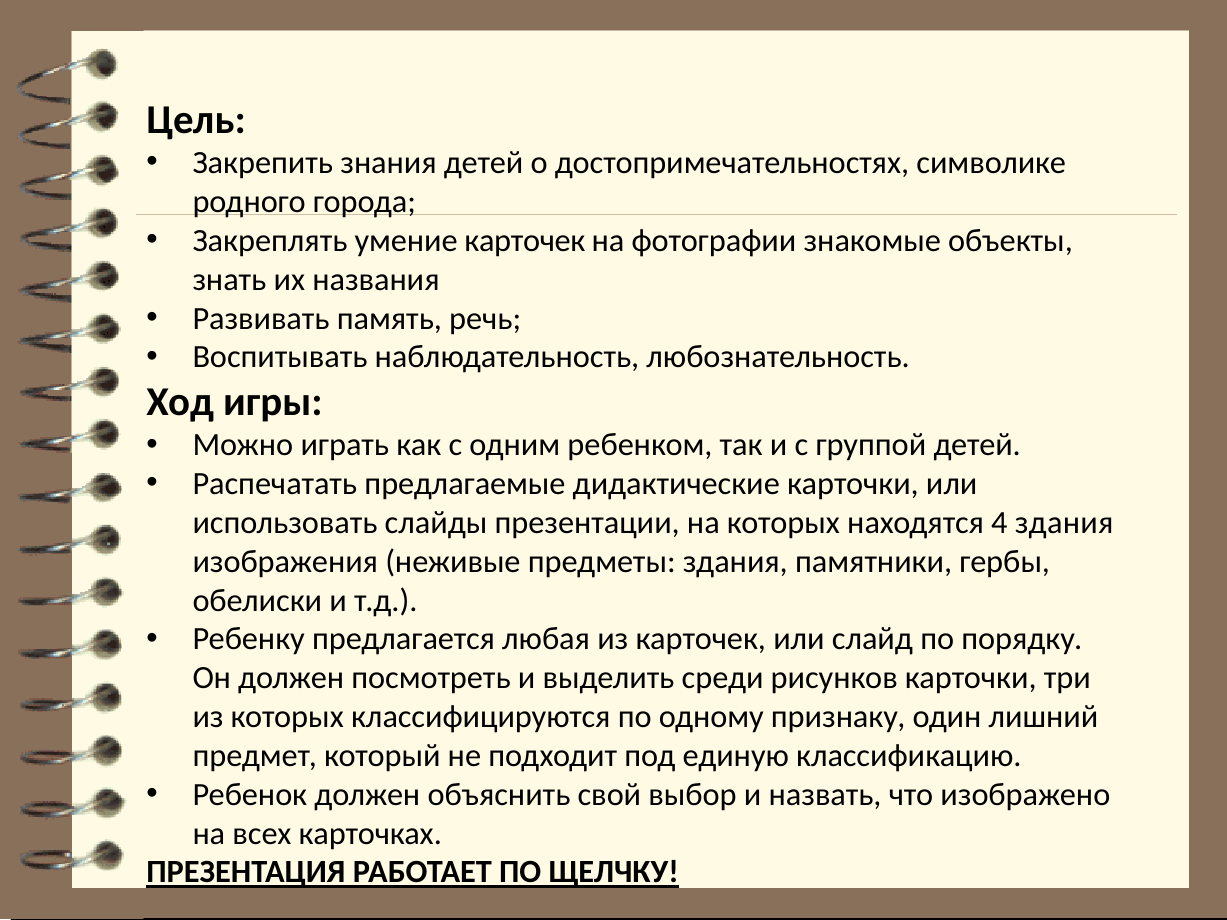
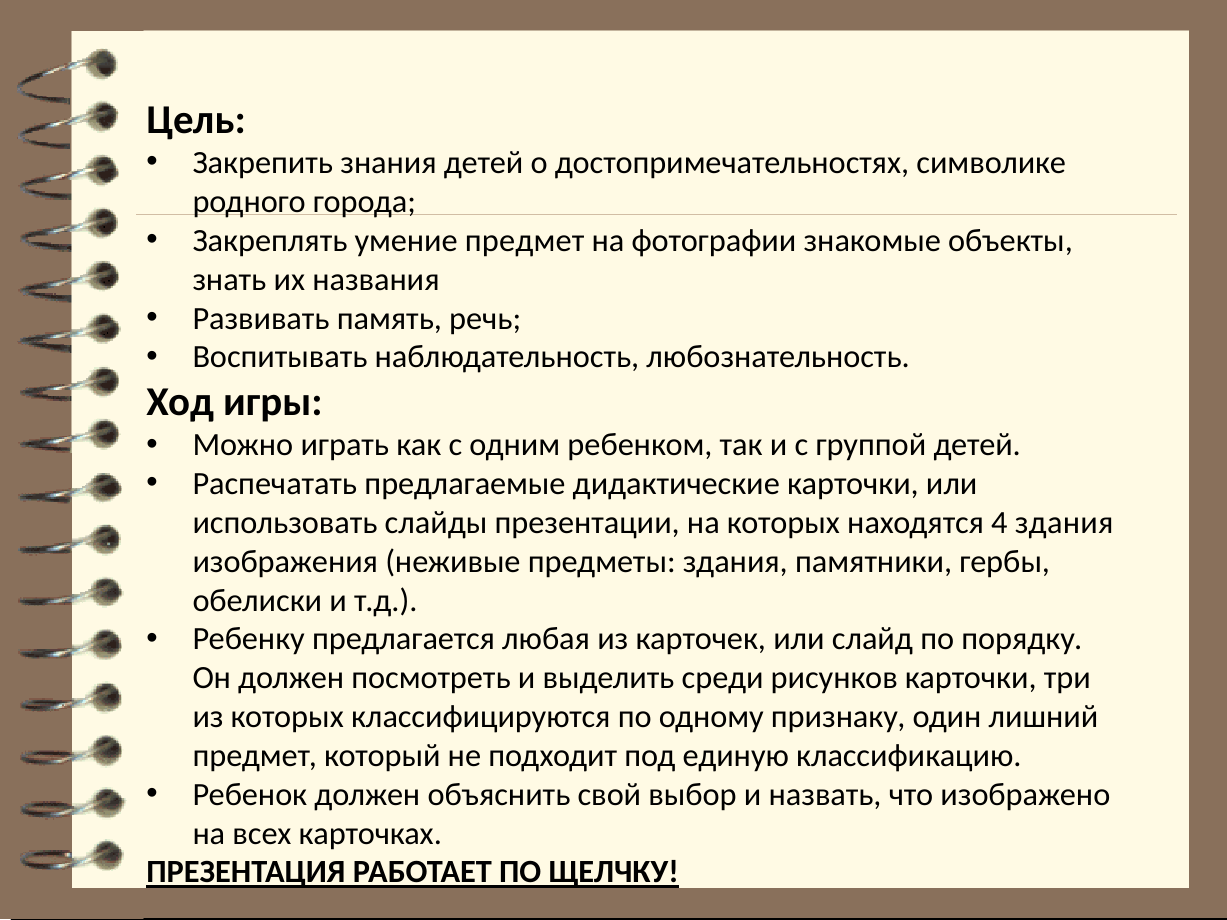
умение карточек: карточек -> предмет (525, 241)
